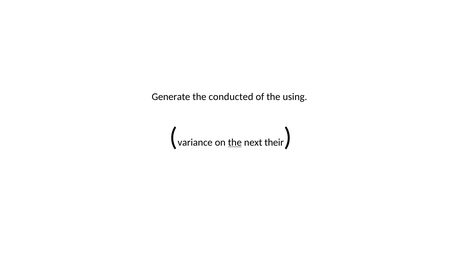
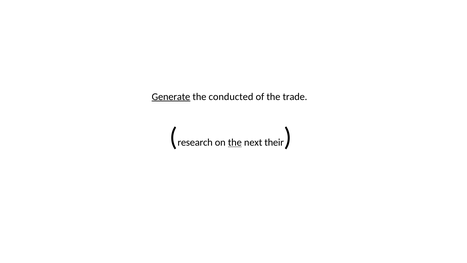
Generate underline: none -> present (171, 97)
using: using -> trade (295, 97)
variance: variance -> research (195, 142)
